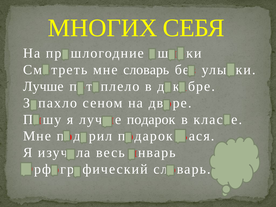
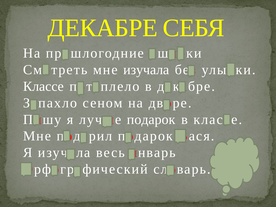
МНОГИХ: МНОГИХ -> ДЕКАБРЕ (103, 28)
мне словарь: словарь -> изучала (146, 70)
Лучше: Лучше -> Классе (43, 86)
